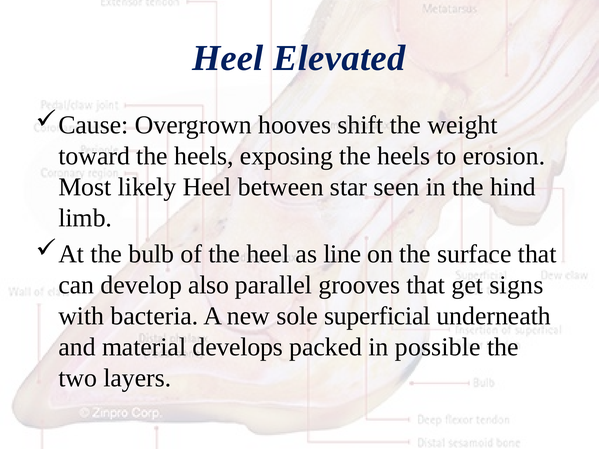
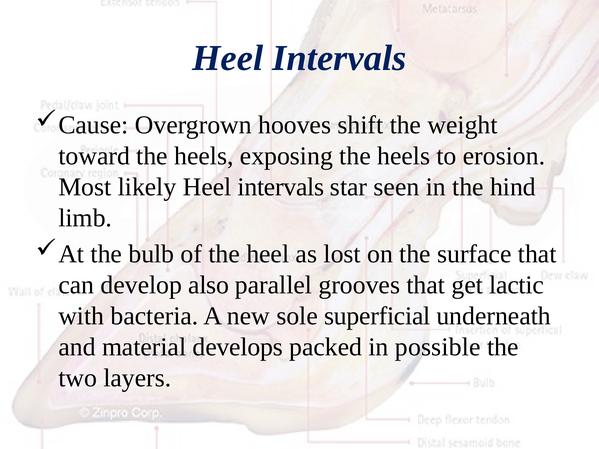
Elevated: Elevated -> Intervals (339, 58)
likely Heel between: between -> intervals (281, 187)
line: line -> lost (342, 254)
signs: signs -> lactic (517, 285)
